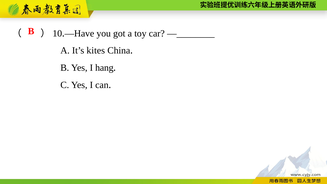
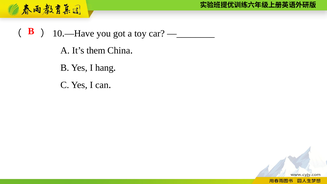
kites: kites -> them (96, 51)
